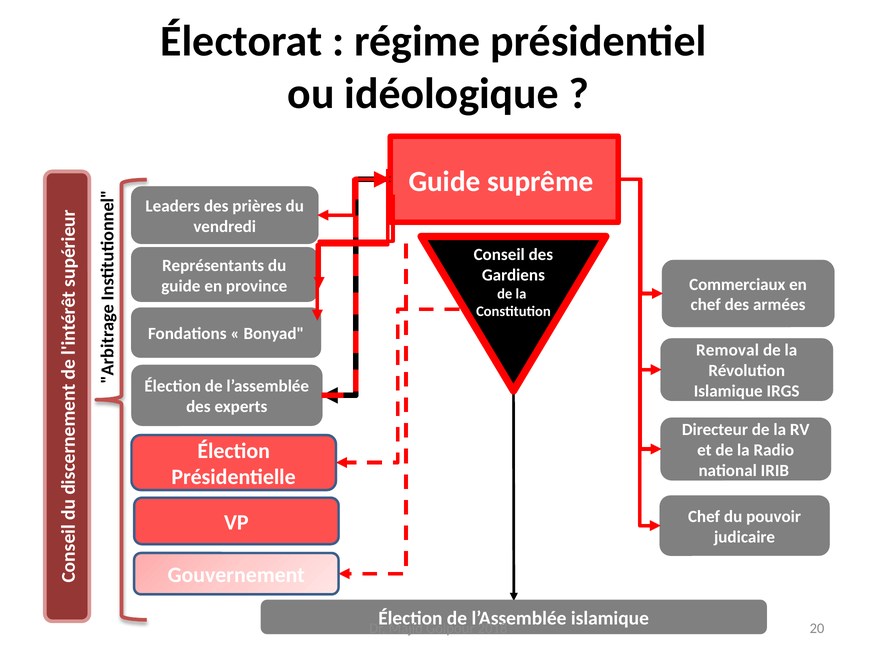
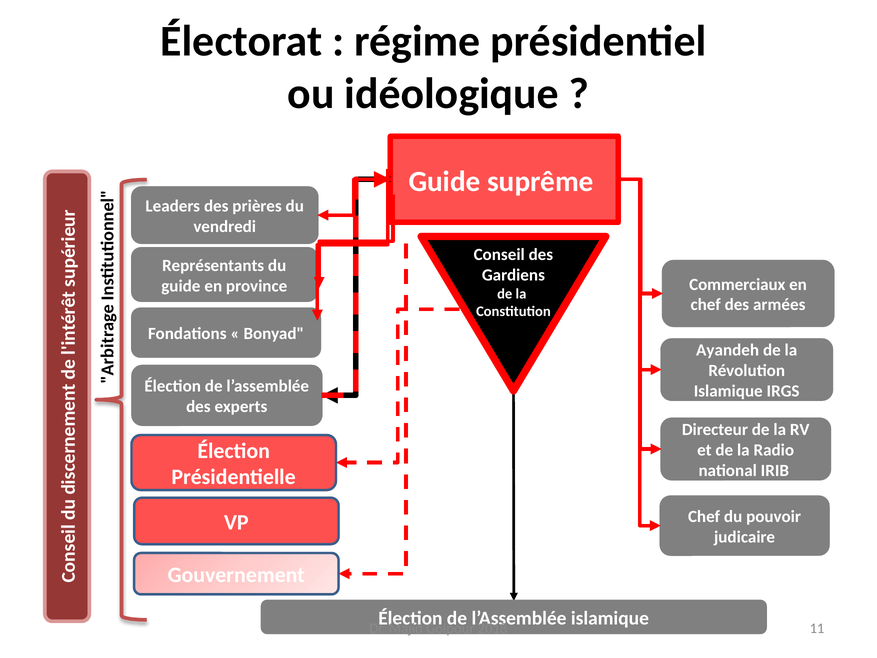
Removal: Removal -> Ayandeh (728, 350)
20: 20 -> 11 (817, 628)
